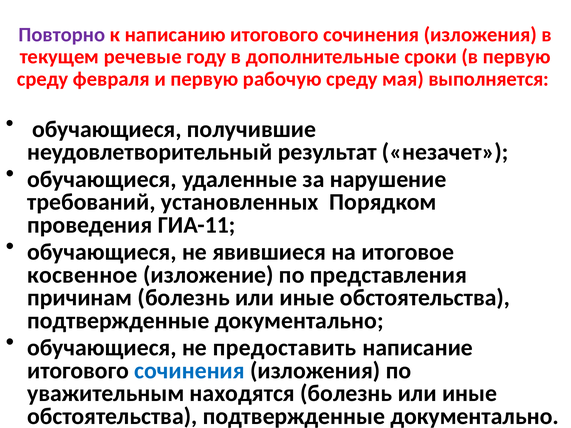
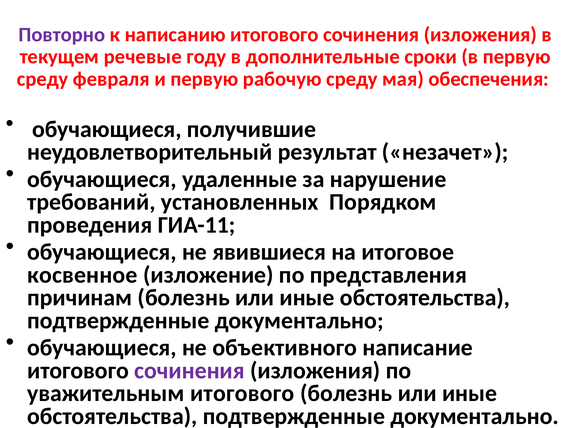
выполняется: выполняется -> обеспечения (489, 79)
предоставить: предоставить -> объективного (285, 348)
сочинения colour: blue -> purple (189, 371)
уважительным находятся: находятся -> итогового (242, 394)
